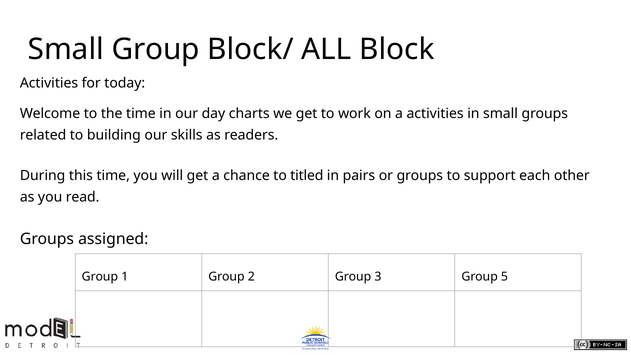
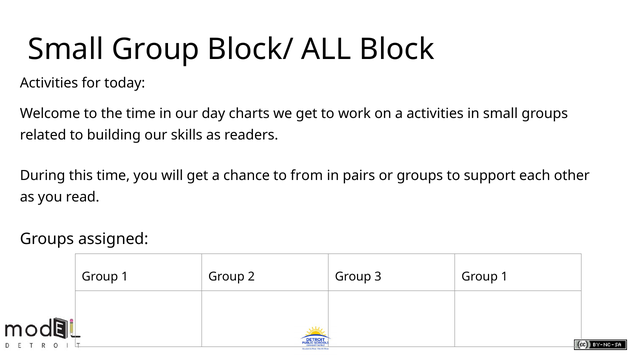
titled: titled -> from (307, 175)
3 Group 5: 5 -> 1 (504, 277)
